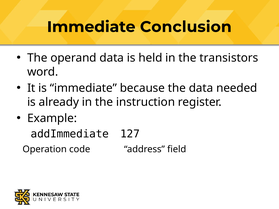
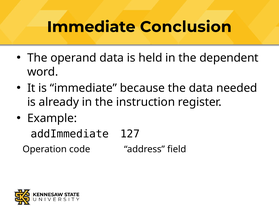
transistors: transistors -> dependent (229, 58)
